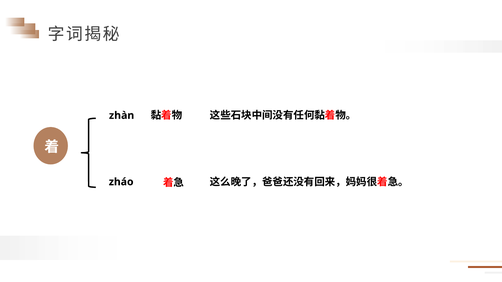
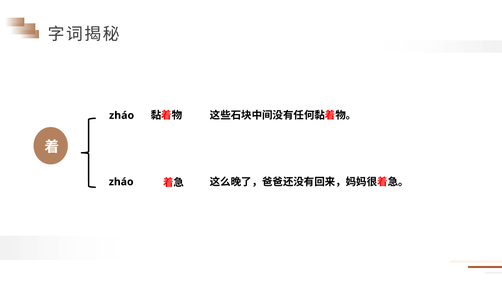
zhàn: zhàn -> zháo (122, 116)
